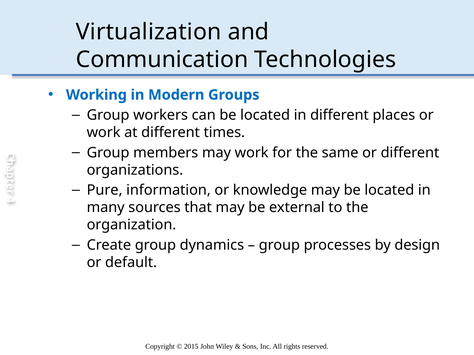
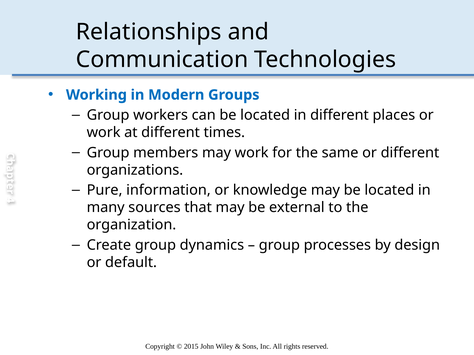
Virtualization: Virtualization -> Relationships (149, 32)
